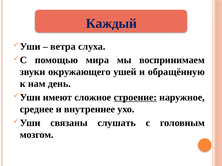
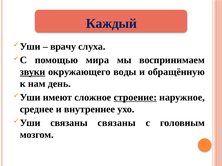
ветра: ветра -> врачу (63, 47)
звуки underline: none -> present (33, 72)
ушей: ушей -> воды (125, 72)
связаны слушать: слушать -> связаны (117, 123)
